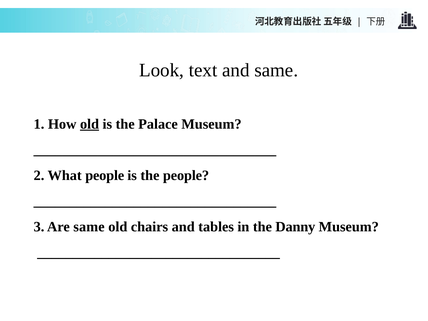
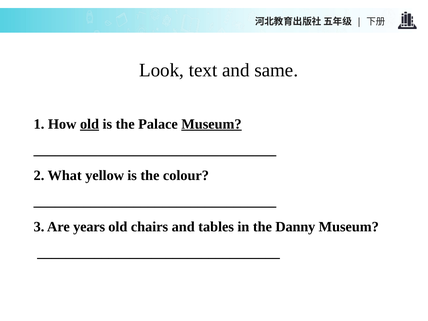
Museum underline: none -> present (211, 124)
What people: people -> yellow (105, 175)
the people: people -> colour (186, 175)
Are same: same -> years (89, 227)
